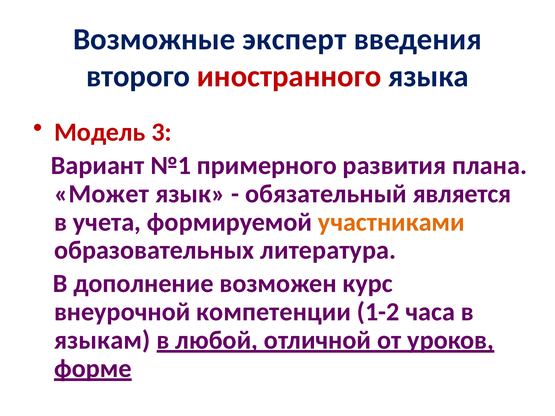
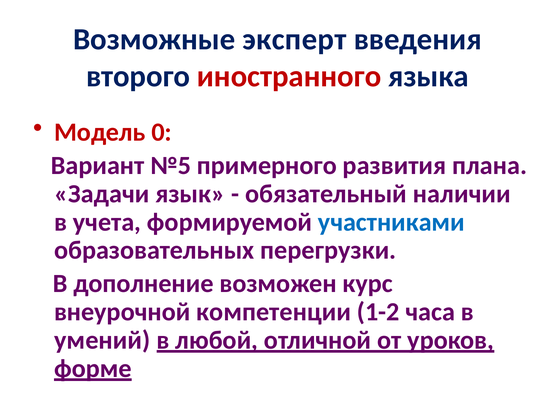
3: 3 -> 0 (162, 132)
№1: №1 -> №5 (171, 166)
Может: Может -> Задачи (102, 194)
является: является -> наличии (462, 194)
участниками colour: orange -> blue (391, 222)
литература: литература -> перегрузки (328, 250)
языкам: языкам -> умений (102, 340)
